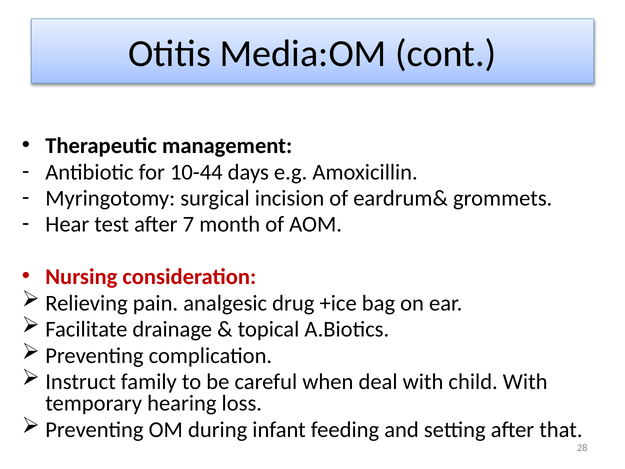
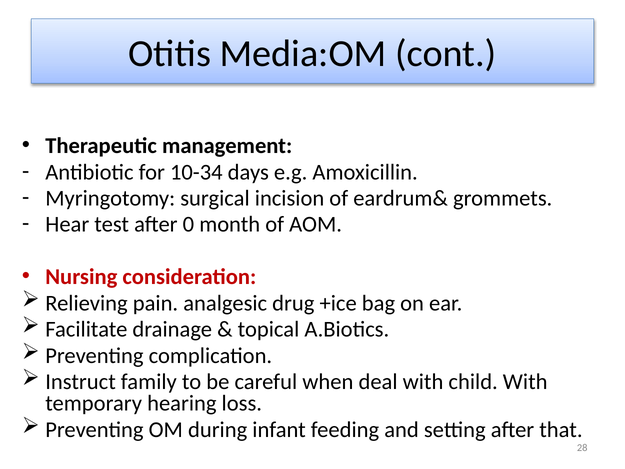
10-44: 10-44 -> 10-34 (196, 172)
7: 7 -> 0 (188, 224)
